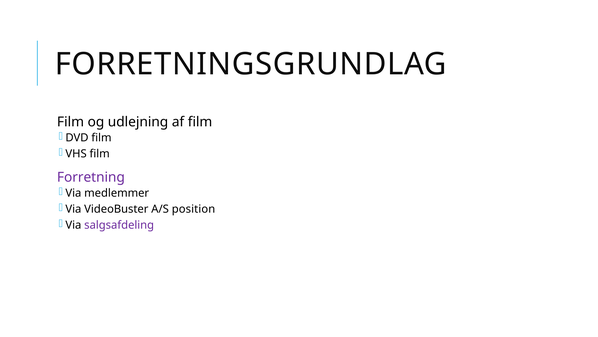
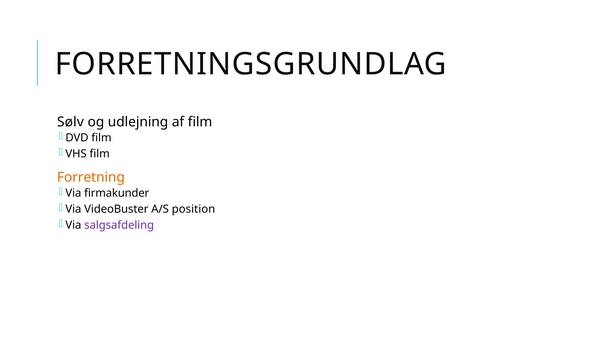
Film: Film -> Sølv (70, 122)
Forretning colour: purple -> orange (91, 177)
medlemmer: medlemmer -> firmakunder (117, 193)
